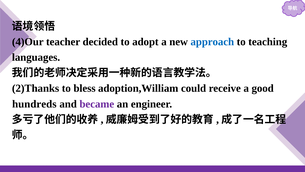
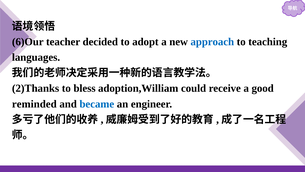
4)Our: 4)Our -> 6)Our (28, 42)
hundreds: hundreds -> reminded (34, 104)
became colour: purple -> blue (97, 104)
